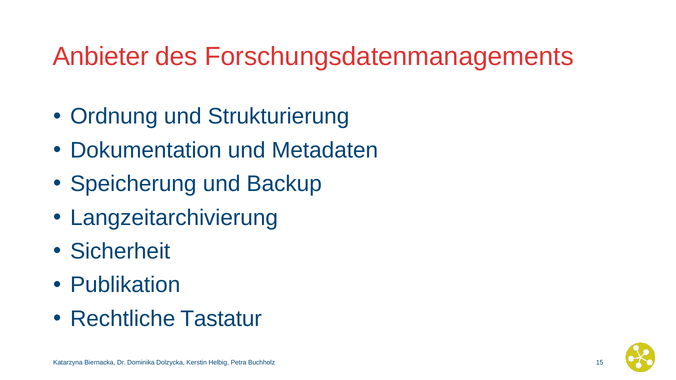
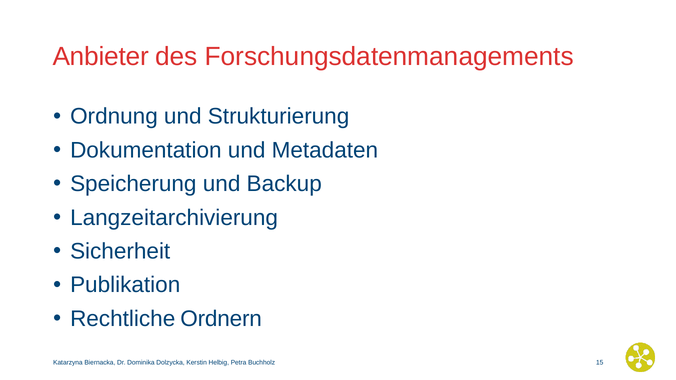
Tastatur: Tastatur -> Ordnern (221, 319)
